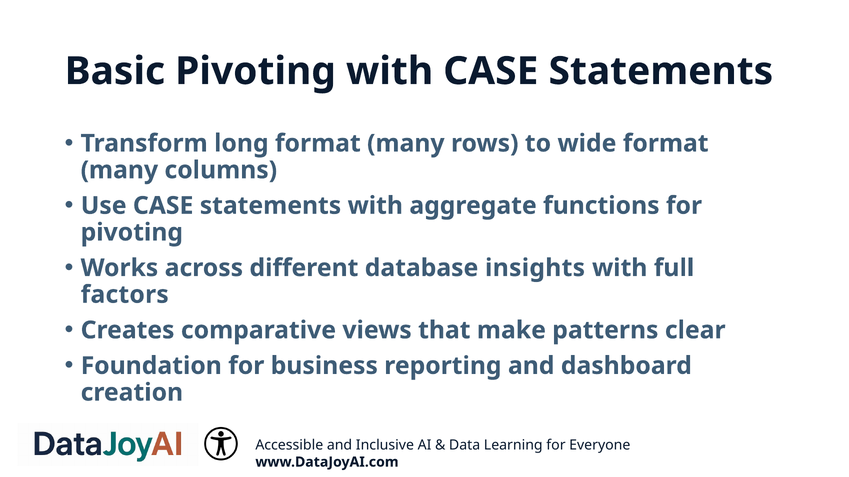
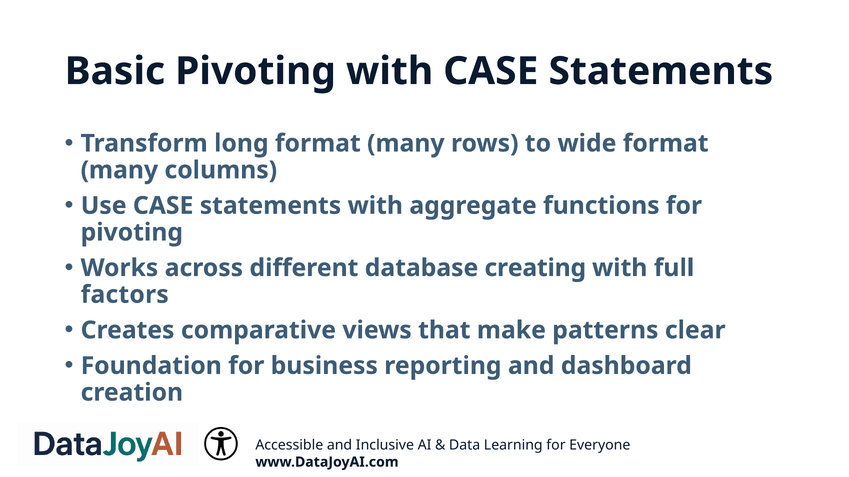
insights: insights -> creating (535, 268)
